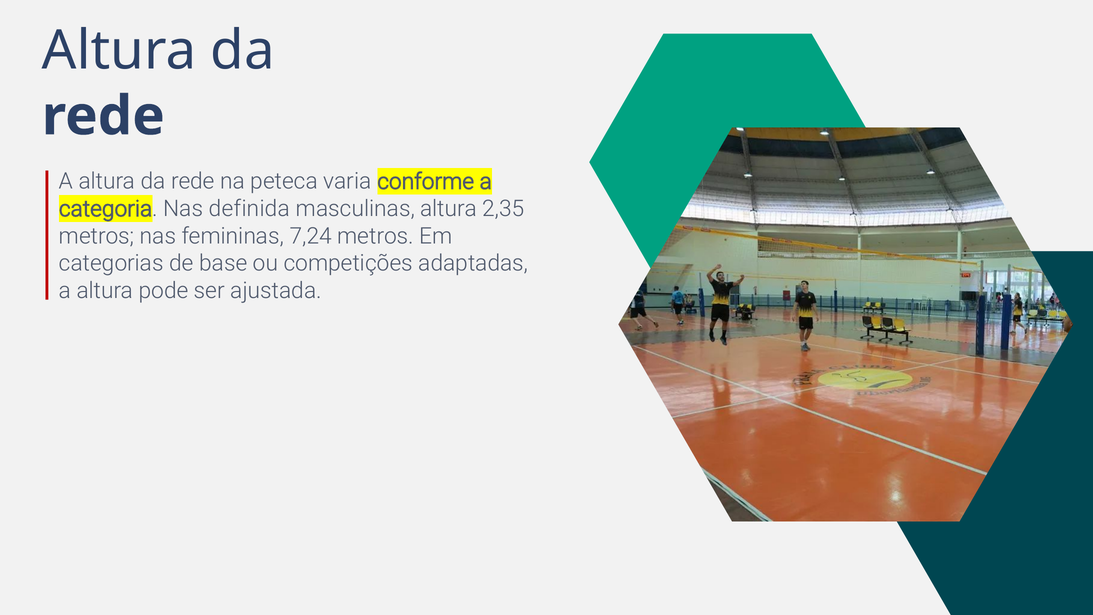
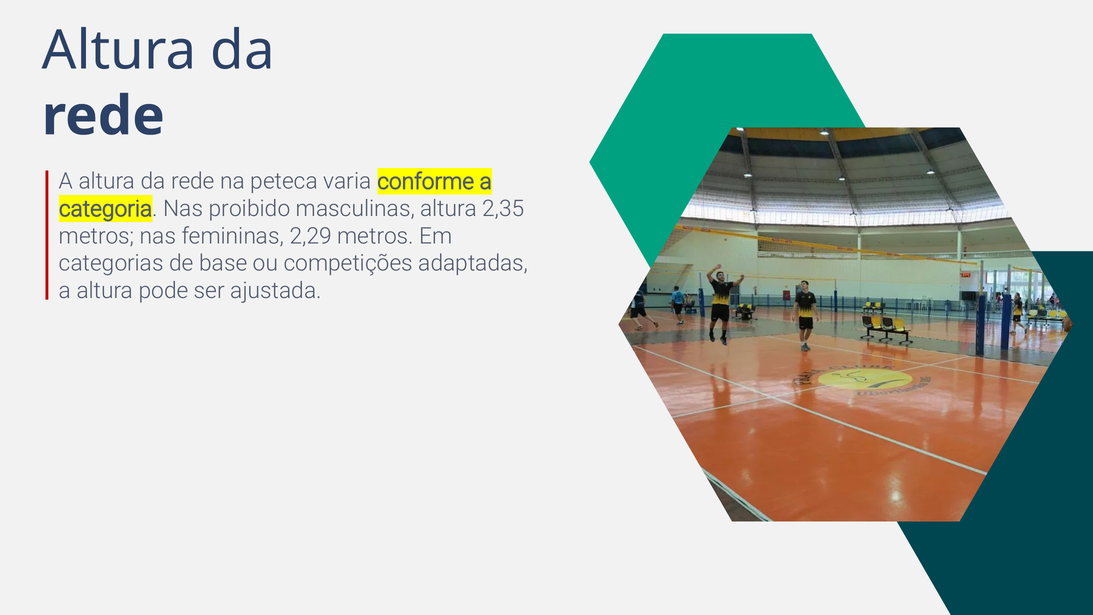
definida: definida -> proibido (250, 209)
7,24: 7,24 -> 2,29 (311, 236)
